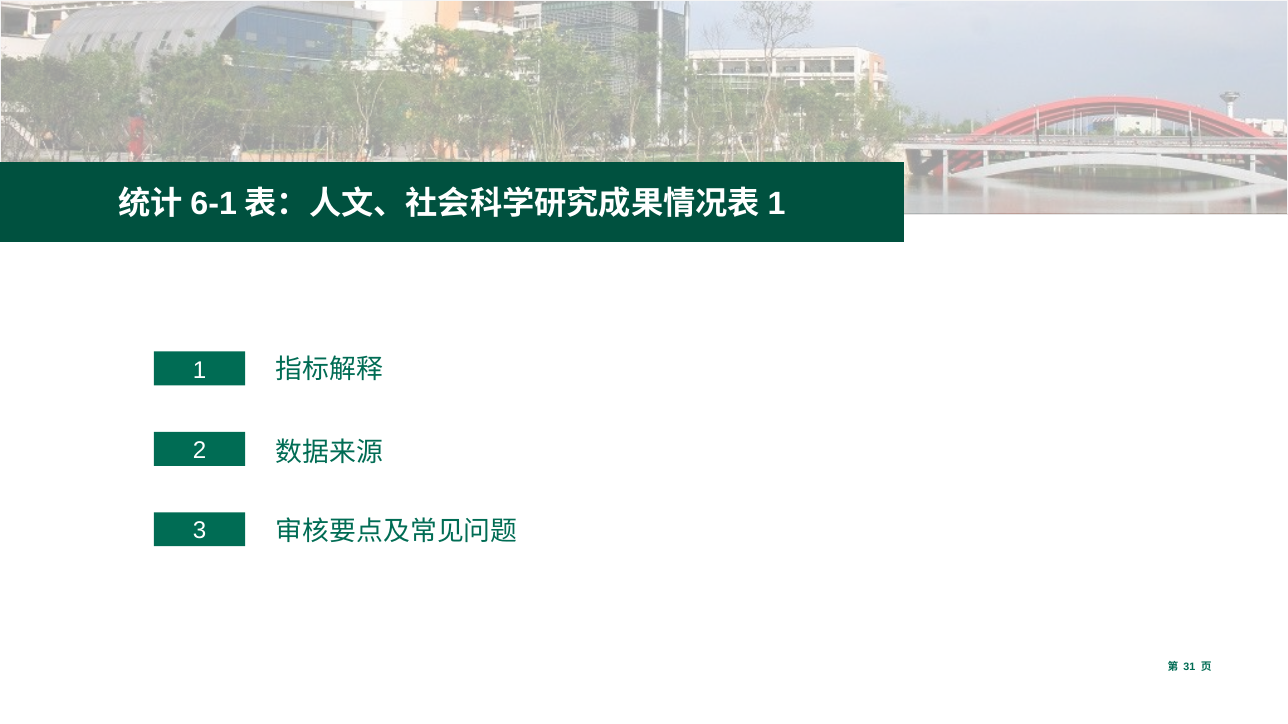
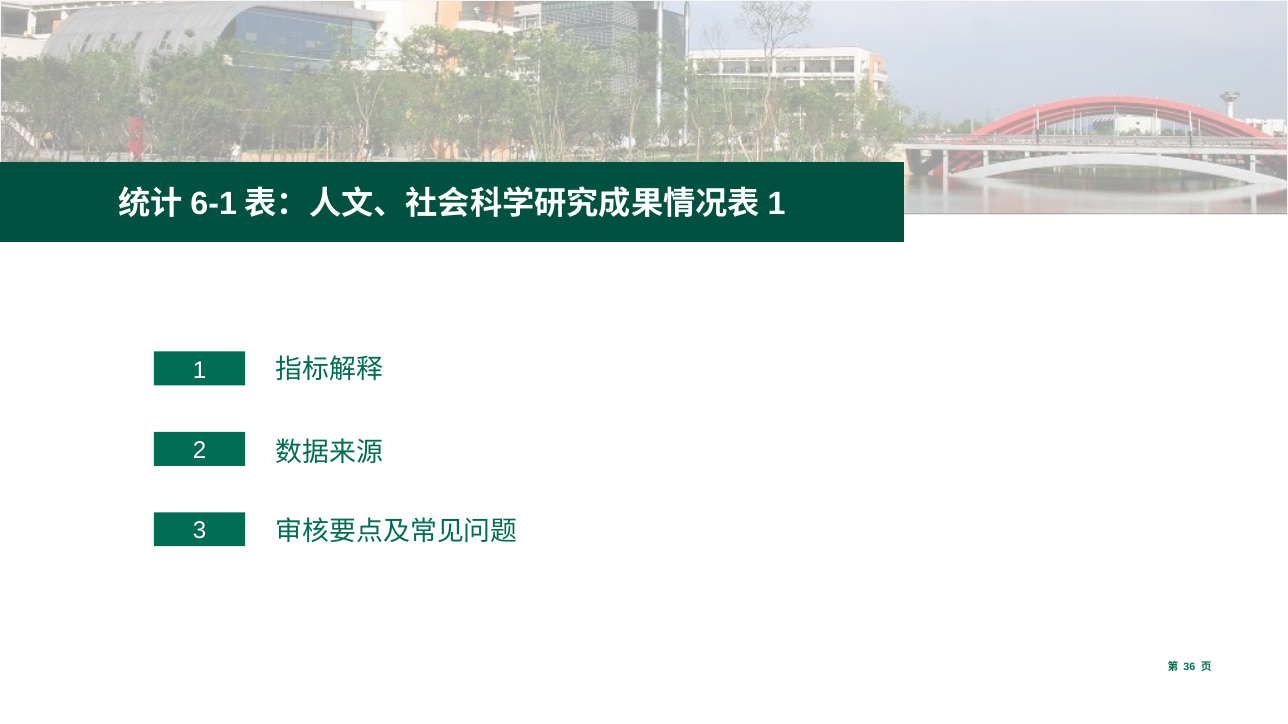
31: 31 -> 36 (1189, 668)
